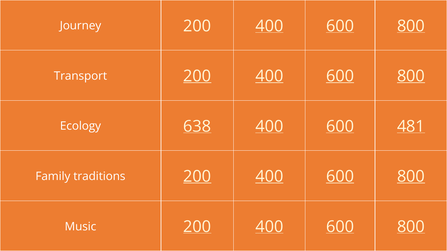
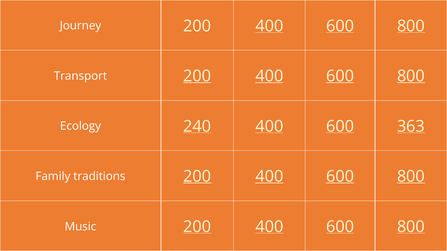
638: 638 -> 240 (197, 127)
481: 481 -> 363 (411, 127)
